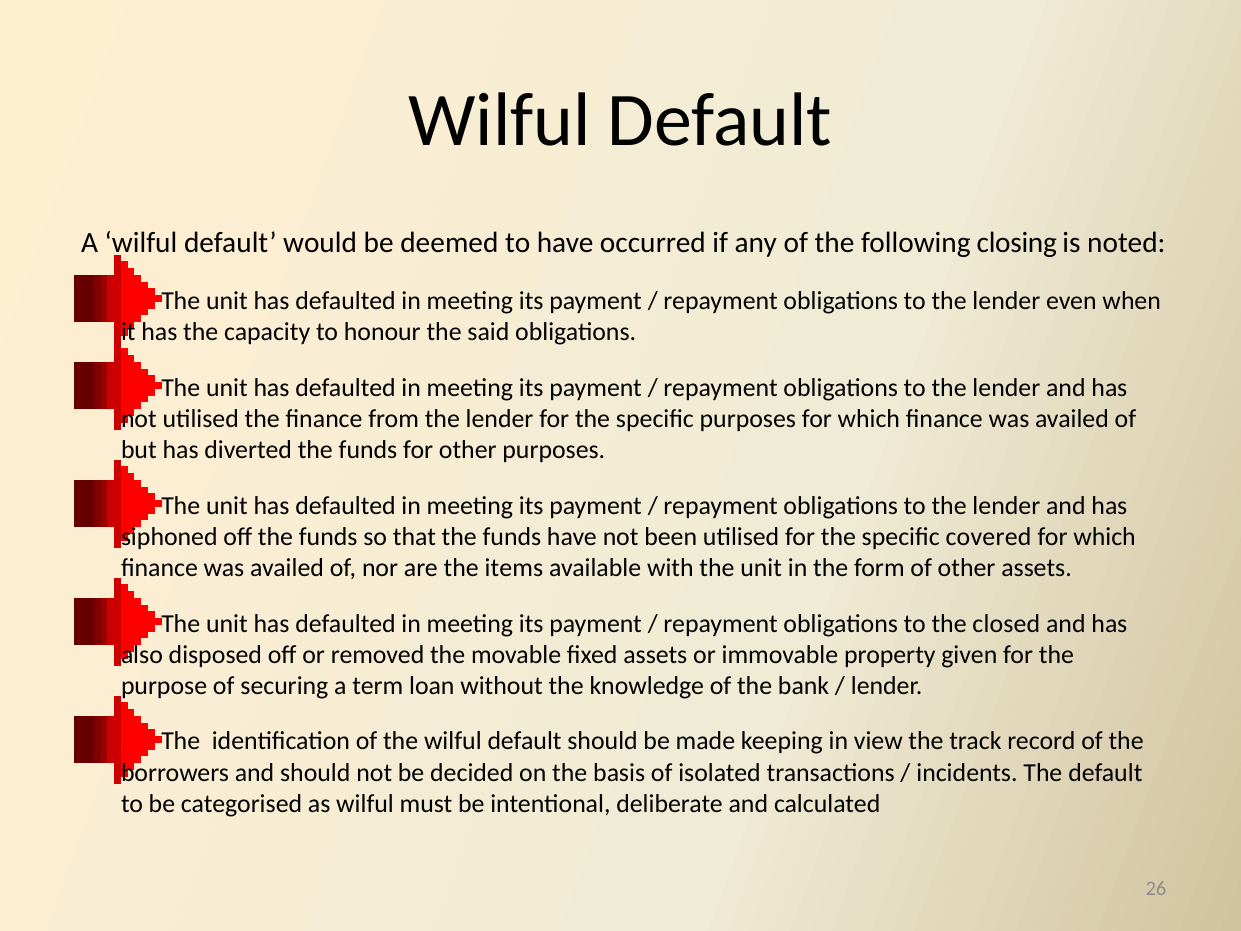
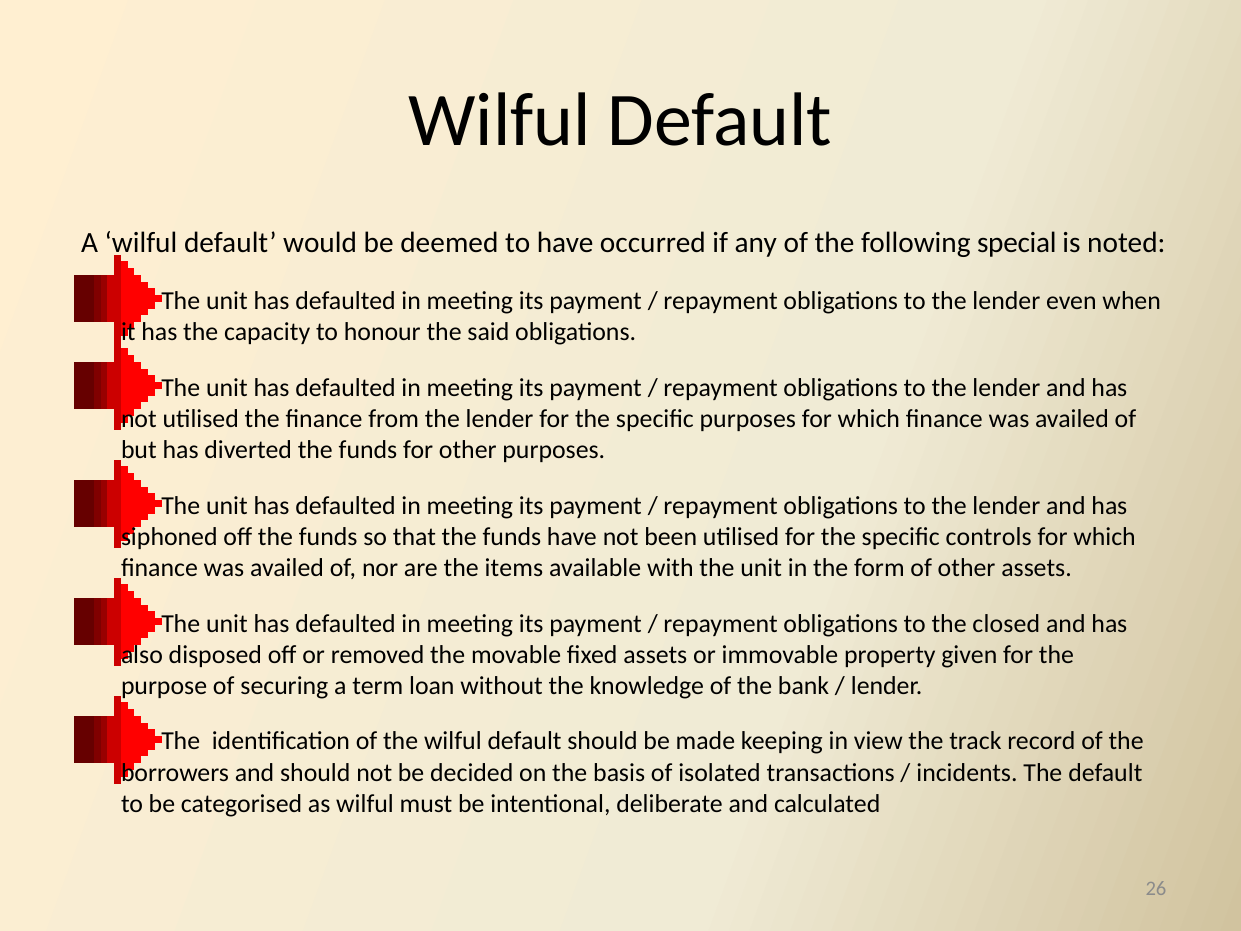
closing: closing -> special (1017, 243)
covered: covered -> controls (989, 536)
